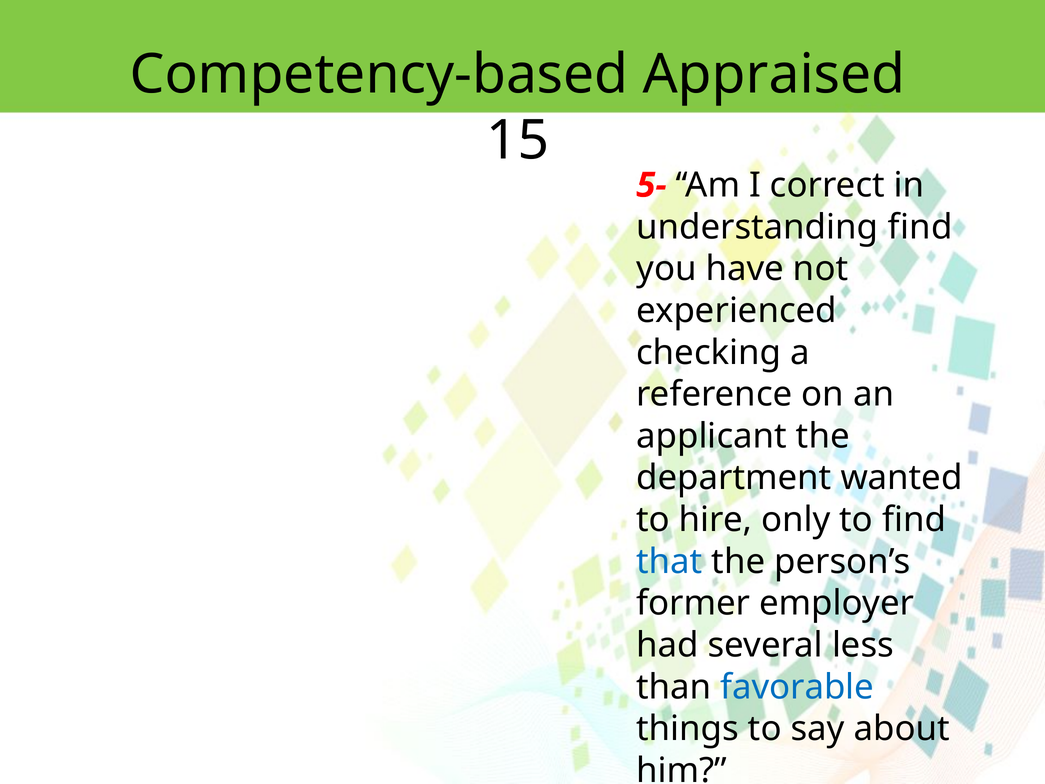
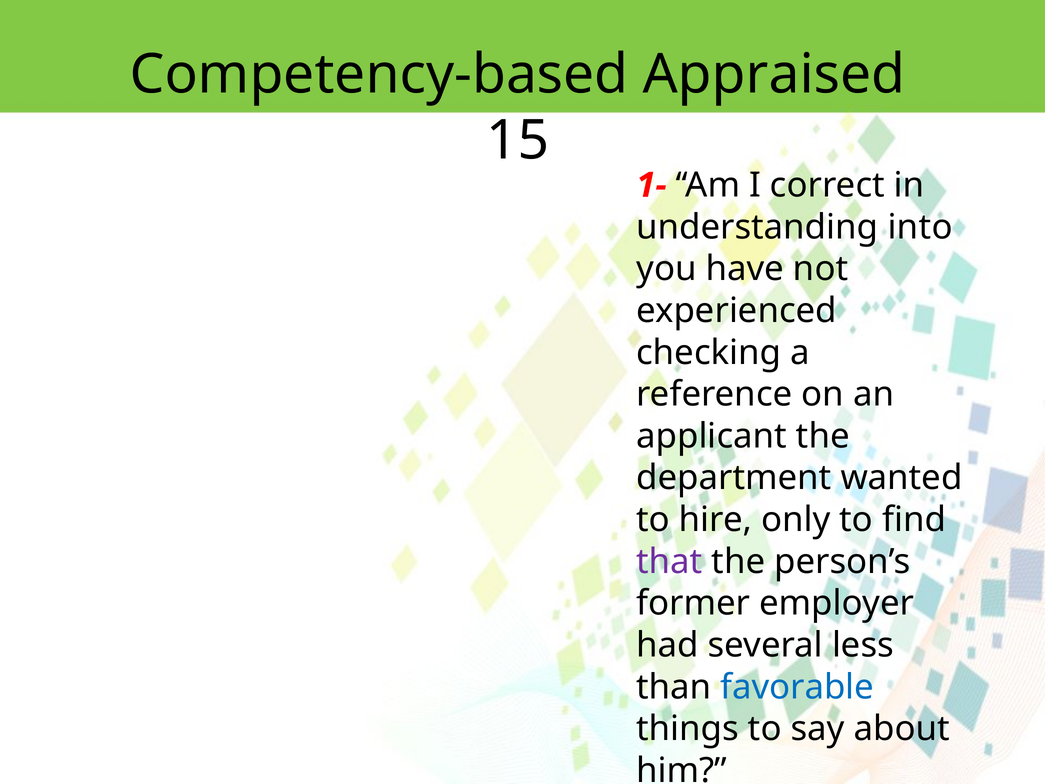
5-: 5- -> 1- (651, 185)
understanding find: find -> into (920, 227)
that colour: blue -> purple (669, 561)
